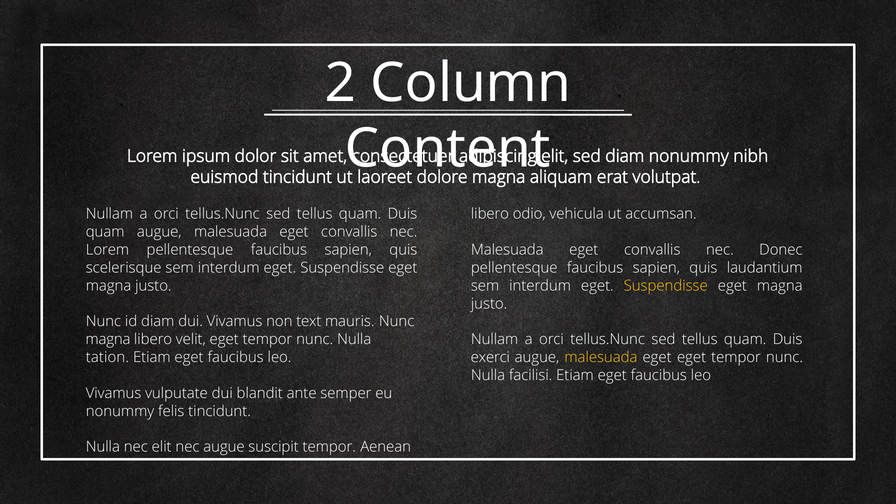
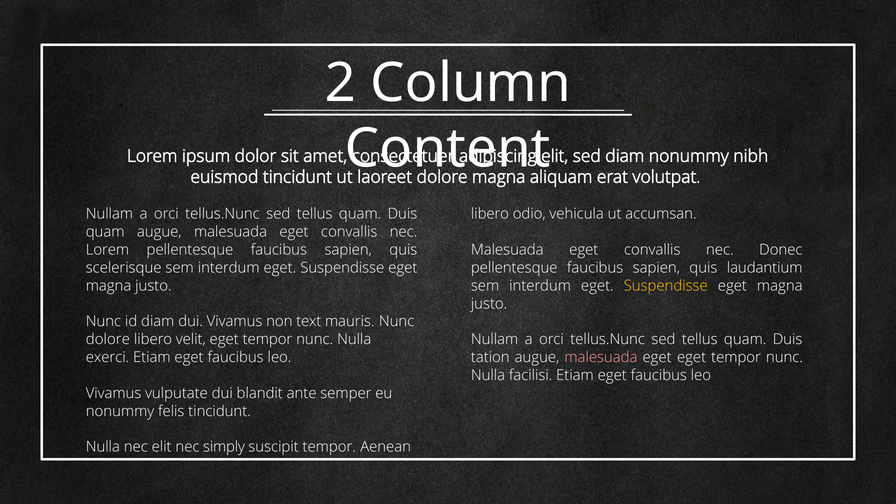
magna: magna -> dolore (108, 339)
tation: tation -> exerci (107, 357)
exerci: exerci -> tation (490, 357)
malesuada colour: yellow -> pink (601, 357)
nec augue: augue -> simply (224, 447)
